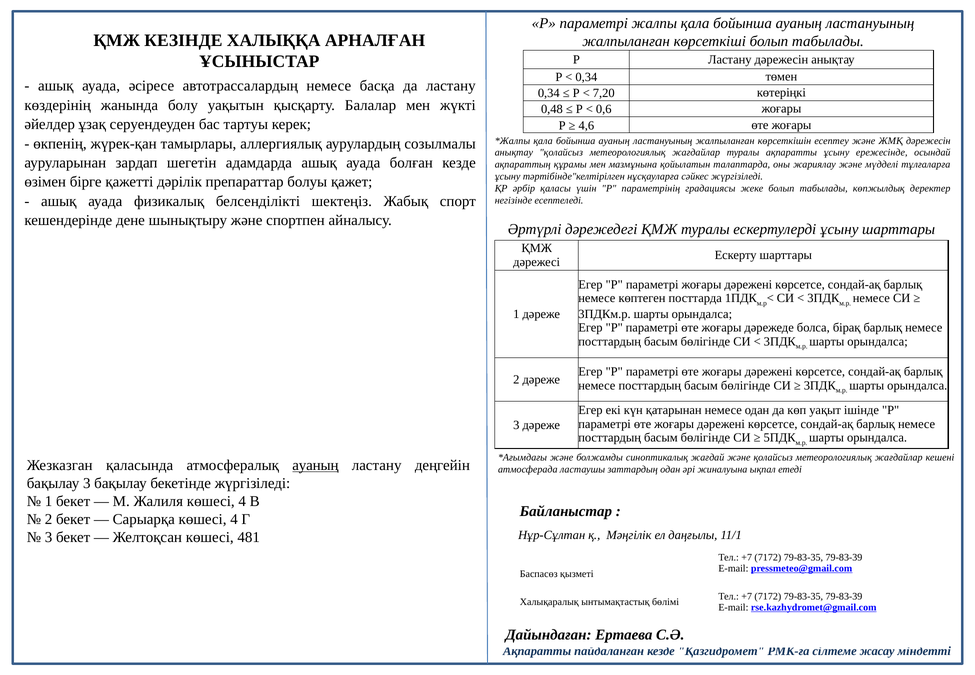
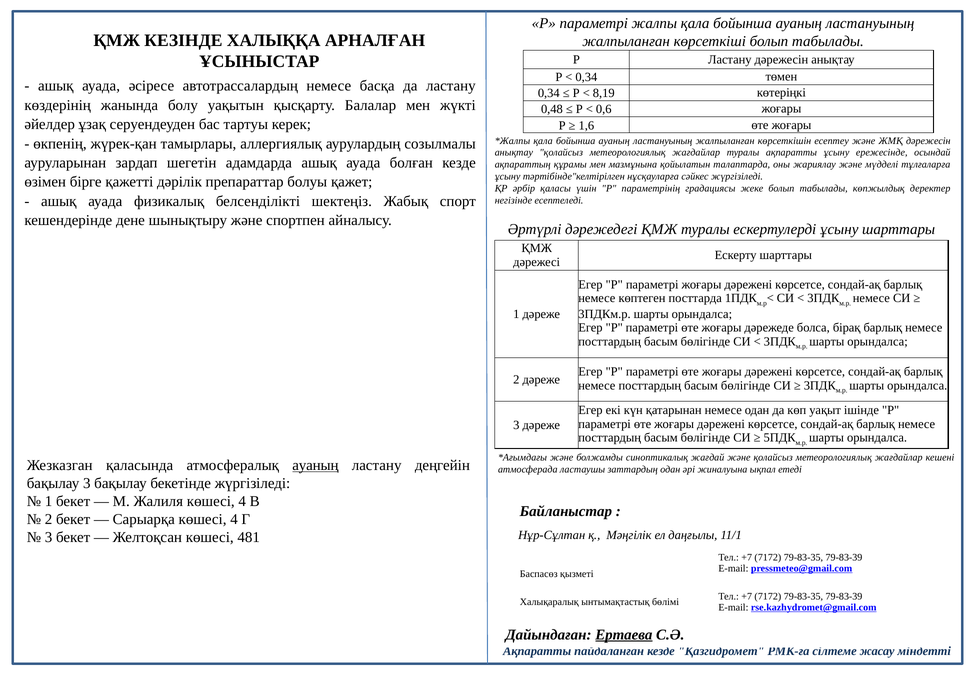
7,20: 7,20 -> 8,19 (604, 93)
4,6: 4,6 -> 1,6 (586, 125)
Ертаева underline: none -> present (624, 635)
